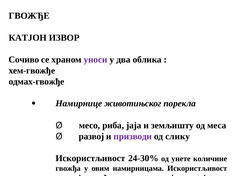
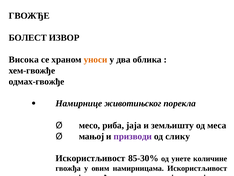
КАТЈОН: КАТЈОН -> БОЛЕСТ (28, 38)
Сочиво: Сочиво -> Висока (24, 59)
уноси colour: purple -> orange (95, 59)
развој: развој -> мањој (91, 136)
24-30%: 24-30% -> 85-30% (143, 158)
